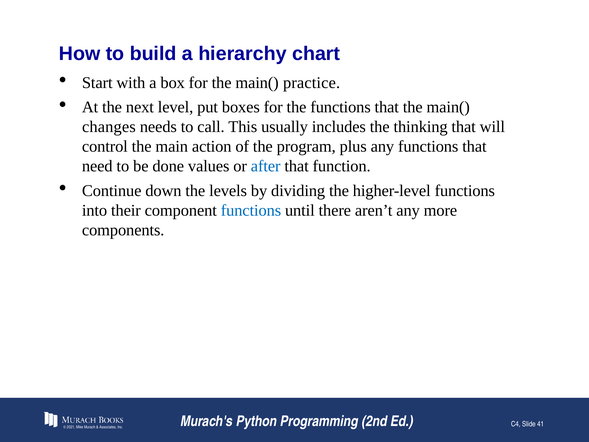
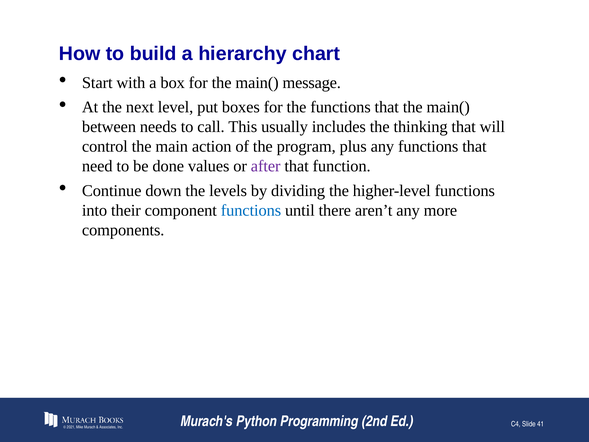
practice: practice -> message (312, 83)
changes: changes -> between (109, 127)
after colour: blue -> purple (266, 166)
